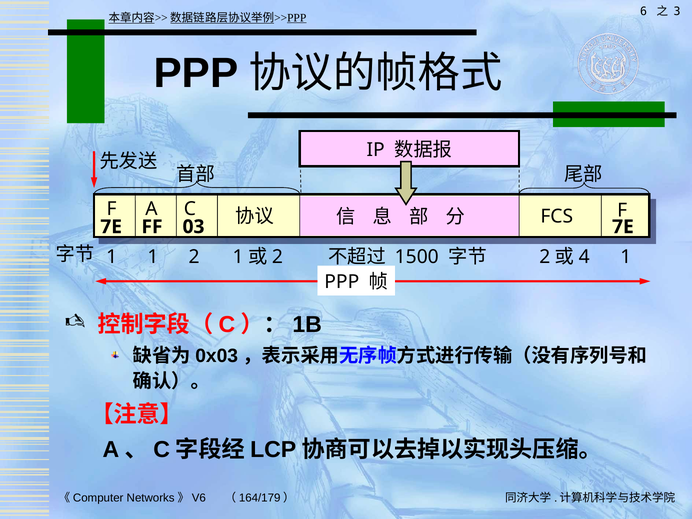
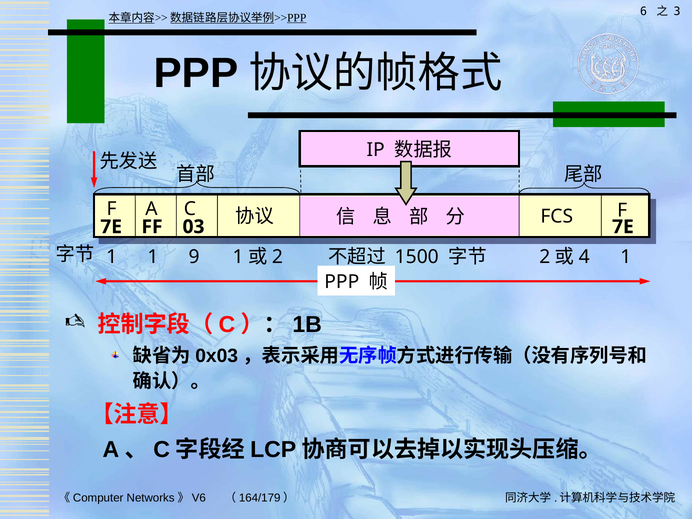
2: 2 -> 9 (194, 257)
